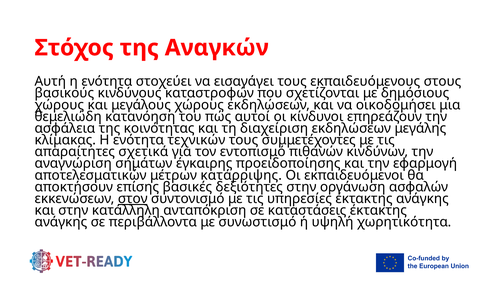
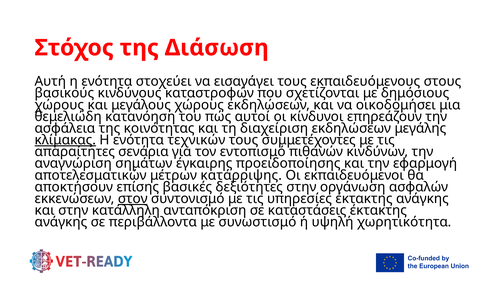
Αναγκών: Αναγκών -> Διάσωση (217, 48)
κλίμακας underline: none -> present (65, 140)
σχετικά: σχετικά -> σενάρια (143, 151)
